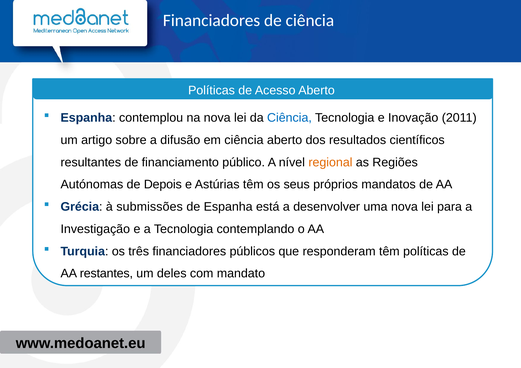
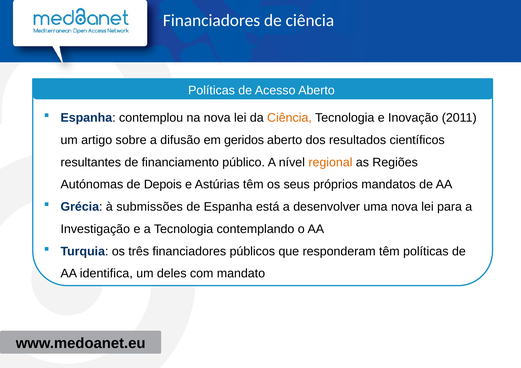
Ciência colour: blue -> orange (289, 118)
em ciência: ciência -> geridos (244, 140)
restantes: restantes -> identifica (106, 274)
